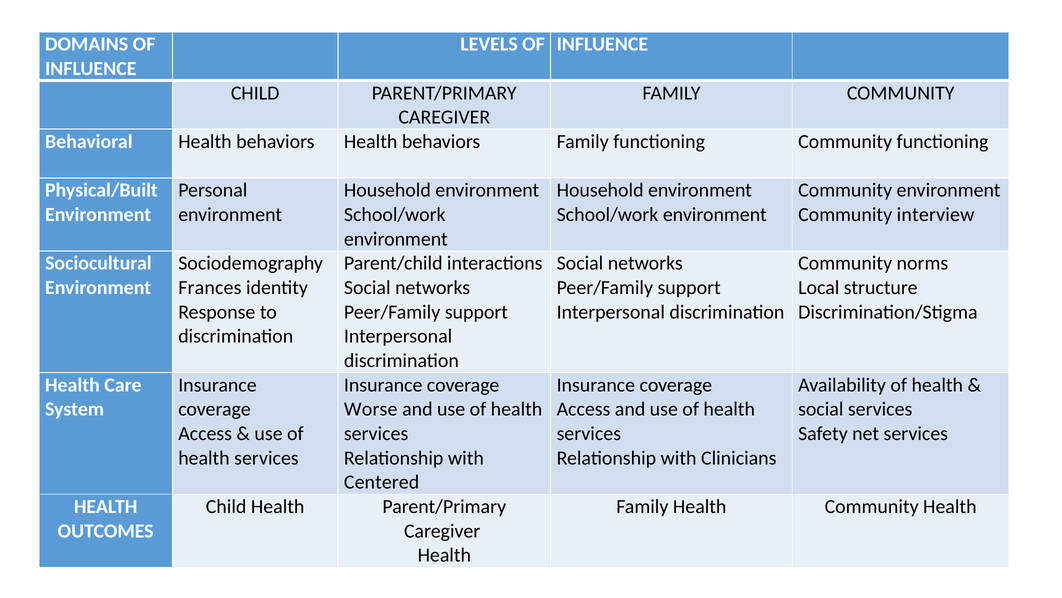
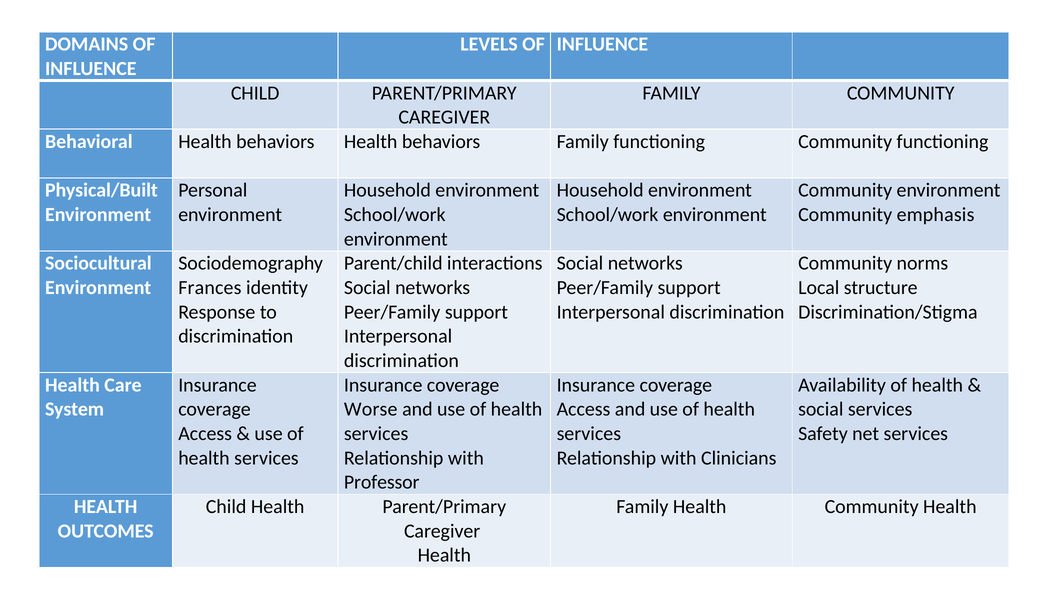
interview: interview -> emphasis (936, 214)
Centered: Centered -> Professor (382, 482)
